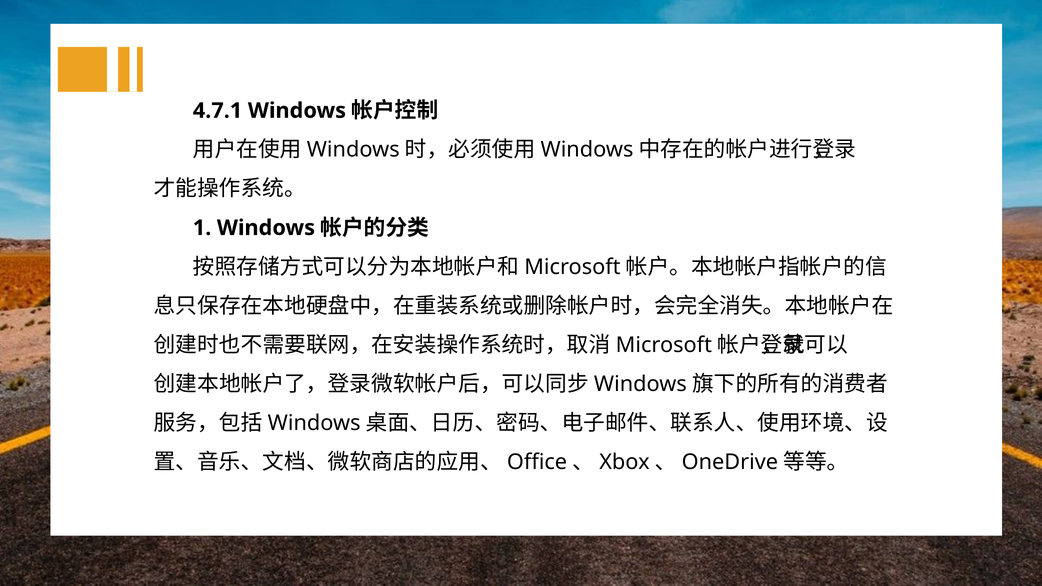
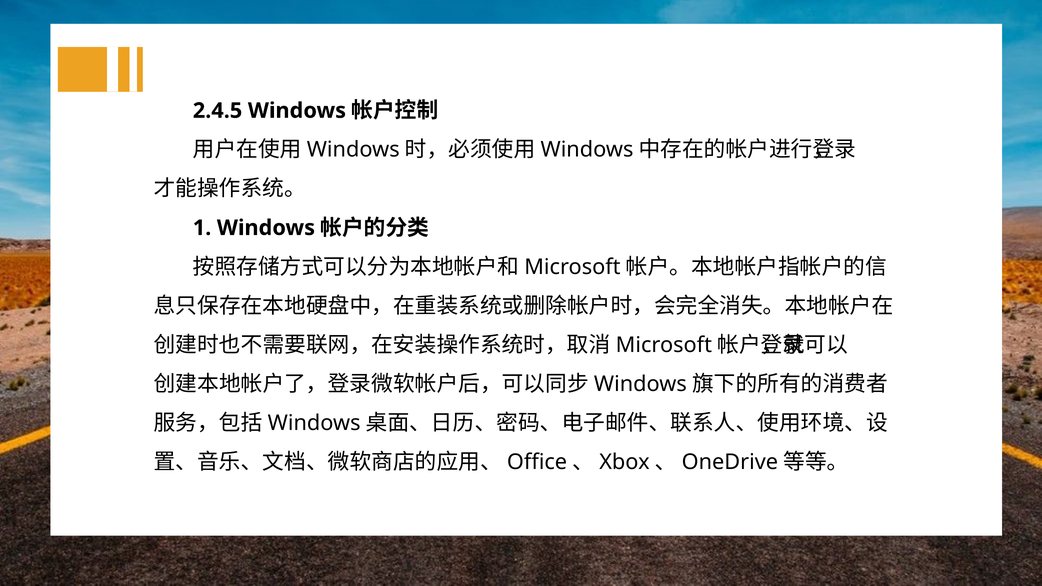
4.7.1: 4.7.1 -> 2.4.5 (218, 111)
